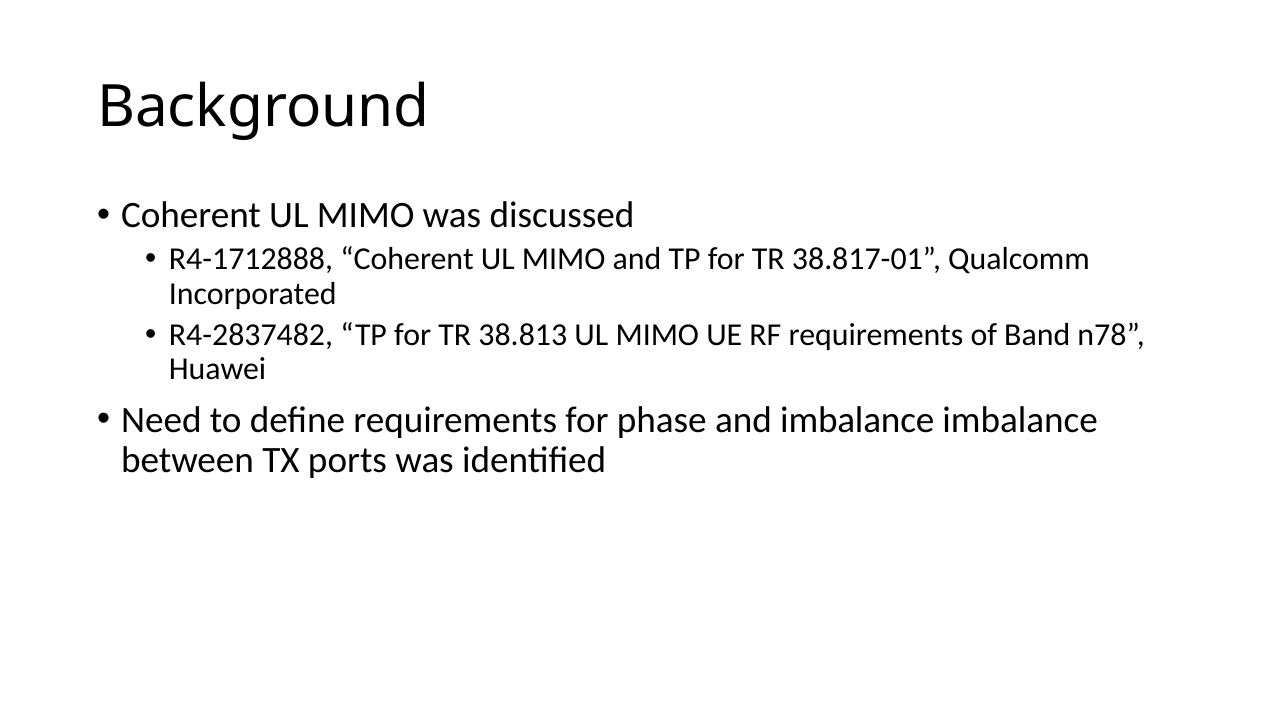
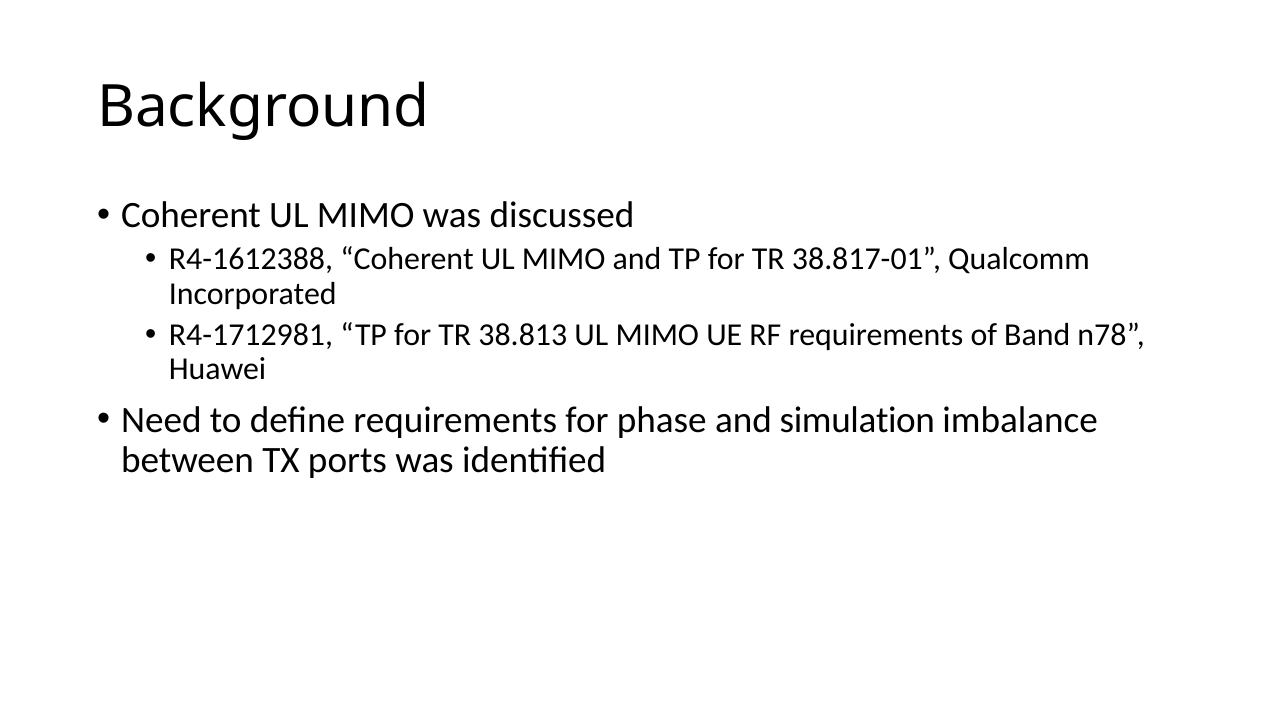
R4-1712888: R4-1712888 -> R4-1612388 (251, 260)
R4-2837482: R4-2837482 -> R4-1712981 (251, 335)
and imbalance: imbalance -> simulation (857, 420)
